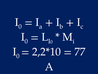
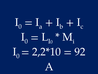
77: 77 -> 92 (80, 51)
